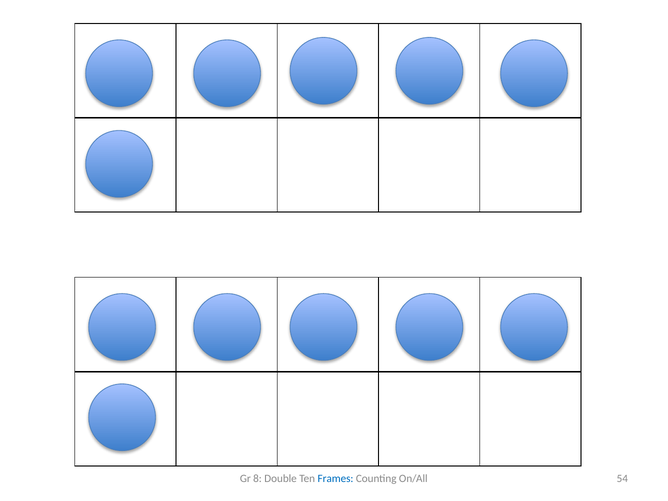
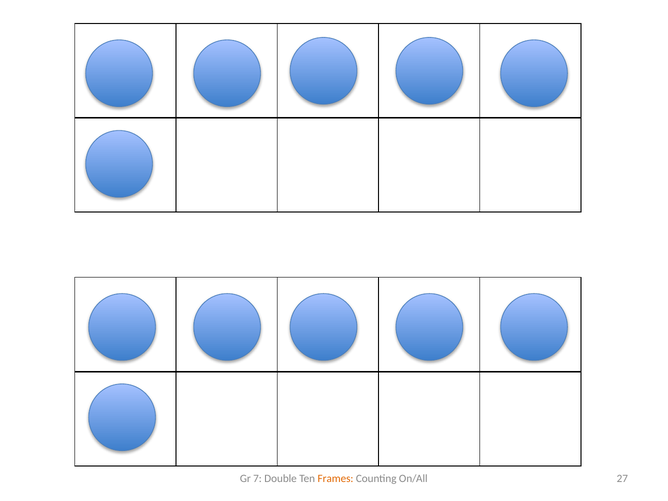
8: 8 -> 7 (258, 478)
Frames colour: blue -> orange (336, 478)
54: 54 -> 27 (622, 478)
